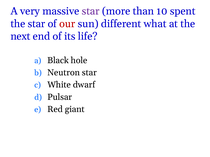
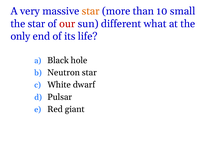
star colour: purple -> orange (91, 11)
spent: spent -> small (183, 11)
next: next -> only (20, 36)
